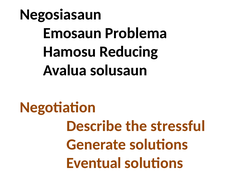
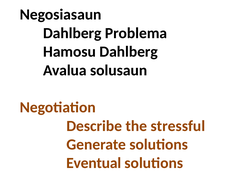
Emosaun: Emosaun -> Dahlberg (72, 33)
Hamosu Reducing: Reducing -> Dahlberg (129, 52)
